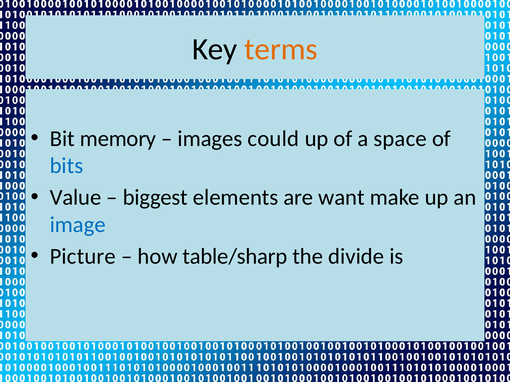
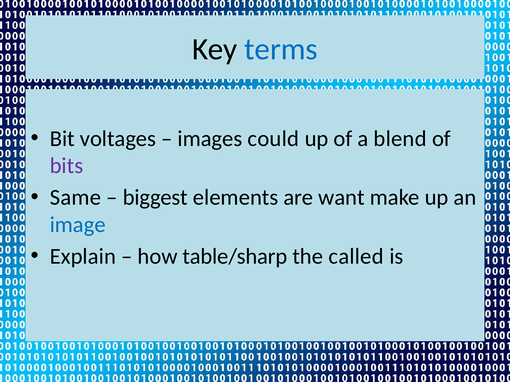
terms colour: orange -> blue (281, 49)
memory: memory -> voltages (118, 139)
space: space -> blend (400, 139)
bits colour: blue -> purple (66, 166)
Value: Value -> Same (75, 198)
Picture: Picture -> Explain (83, 257)
divide: divide -> called (356, 257)
